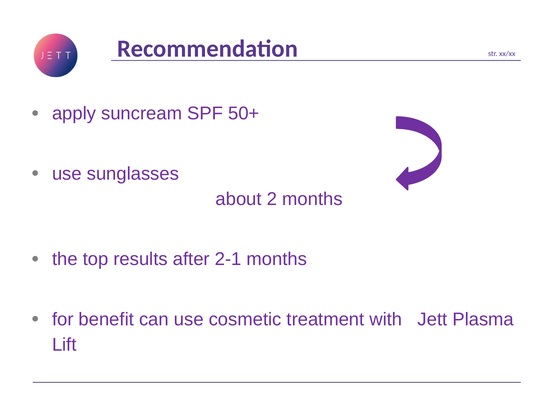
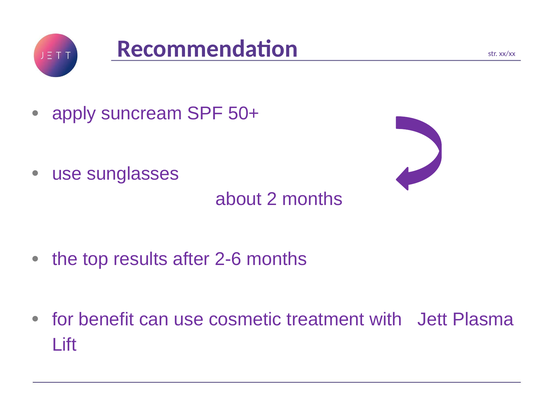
2-1: 2-1 -> 2-6 (228, 259)
